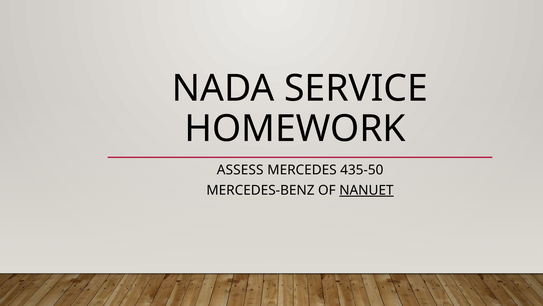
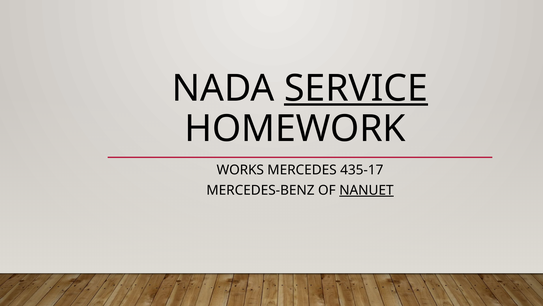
SERVICE underline: none -> present (356, 88)
ASSESS: ASSESS -> WORKS (240, 170)
435-50: 435-50 -> 435-17 (362, 170)
